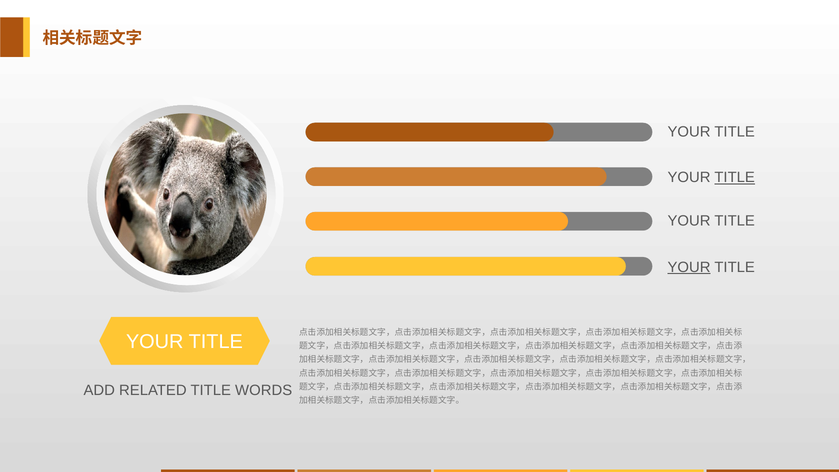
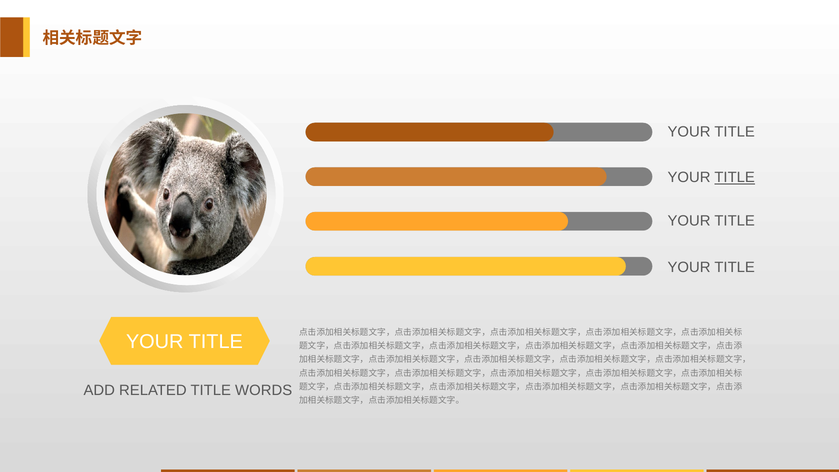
YOUR underline: present -> none (689, 267)
